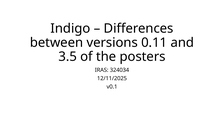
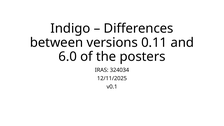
3.5: 3.5 -> 6.0 (68, 57)
